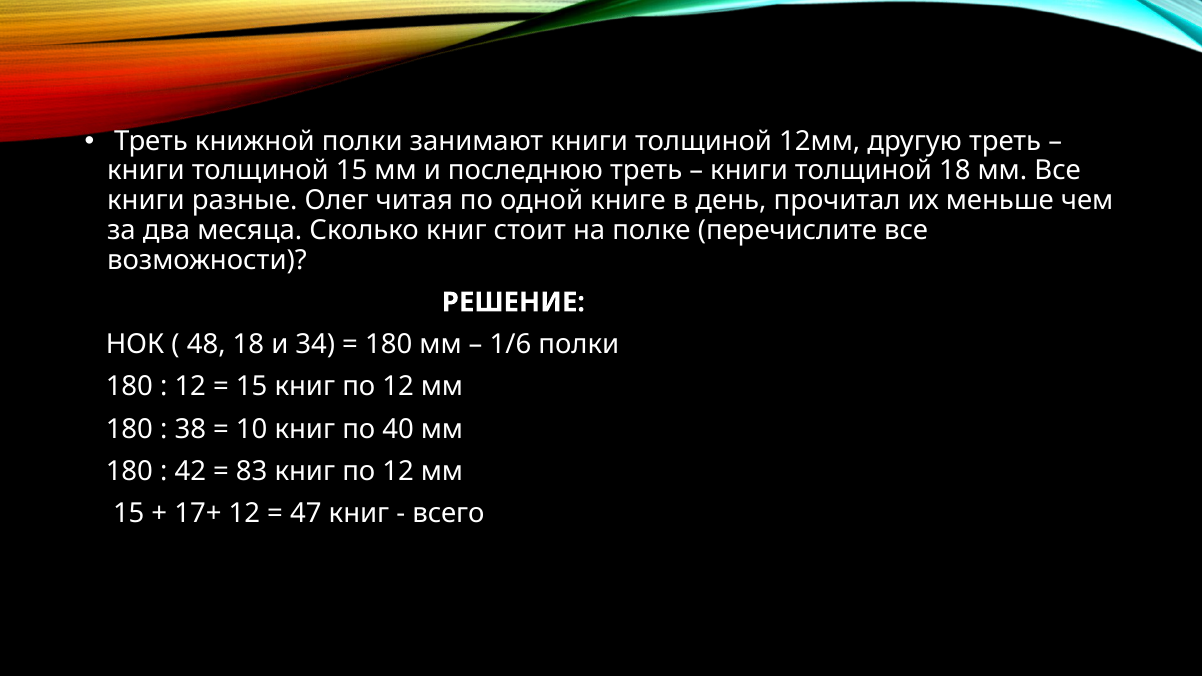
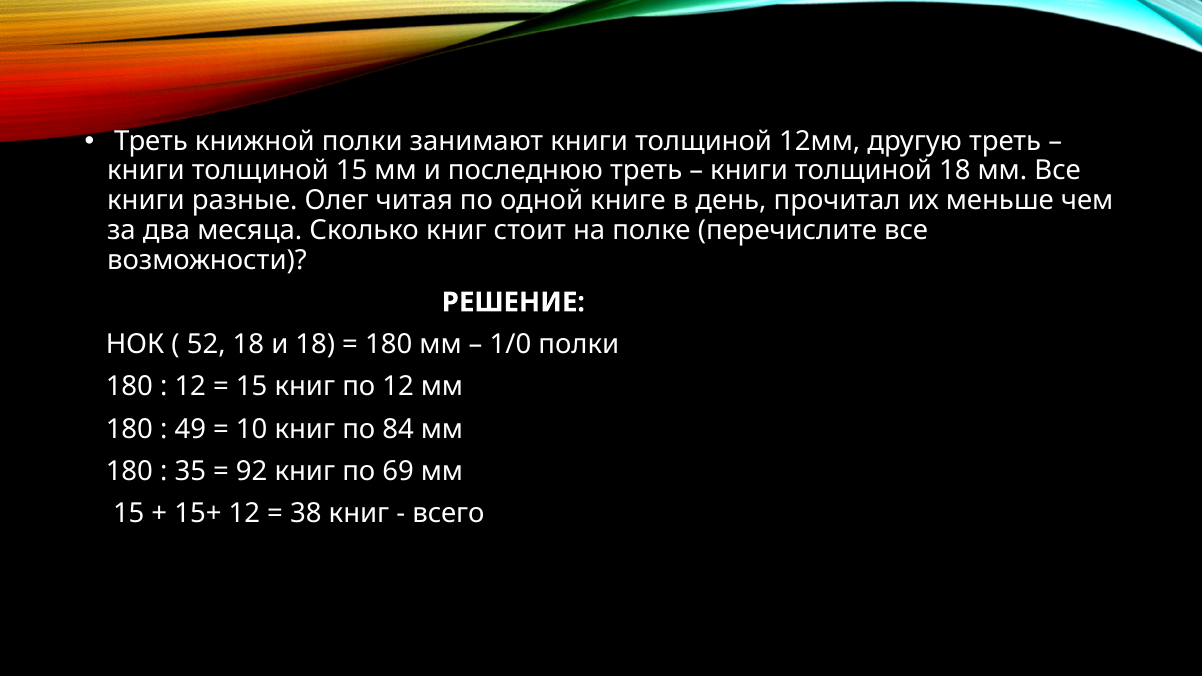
48: 48 -> 52 (206, 345)
и 34: 34 -> 18 (315, 345)
1/6: 1/6 -> 1/0 (510, 345)
38: 38 -> 49 (190, 429)
40: 40 -> 84 (398, 429)
42: 42 -> 35 (190, 471)
83: 83 -> 92 (252, 471)
12: 12 -> 69 (398, 471)
17+: 17+ -> 15+ (198, 514)
47: 47 -> 38 (306, 514)
